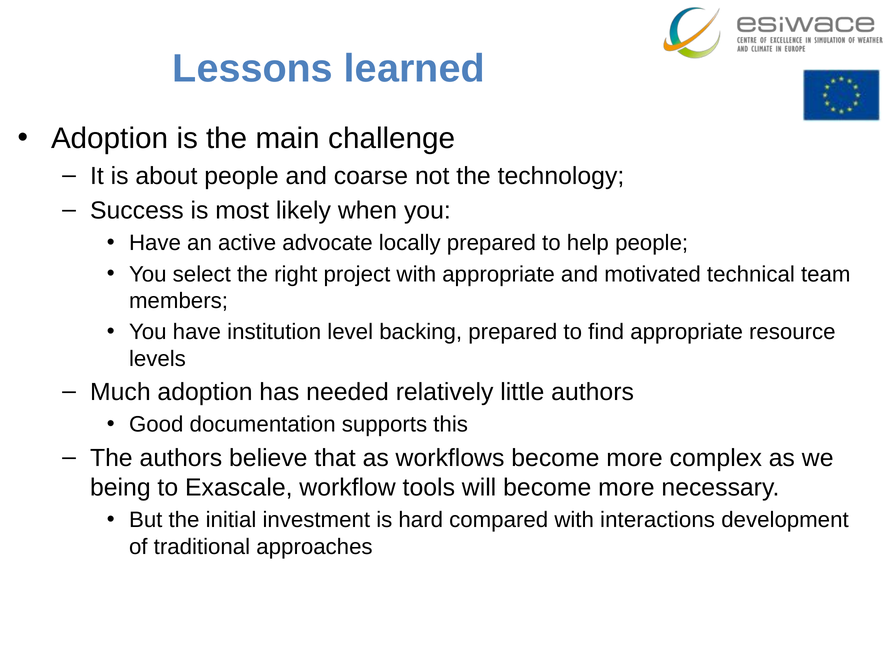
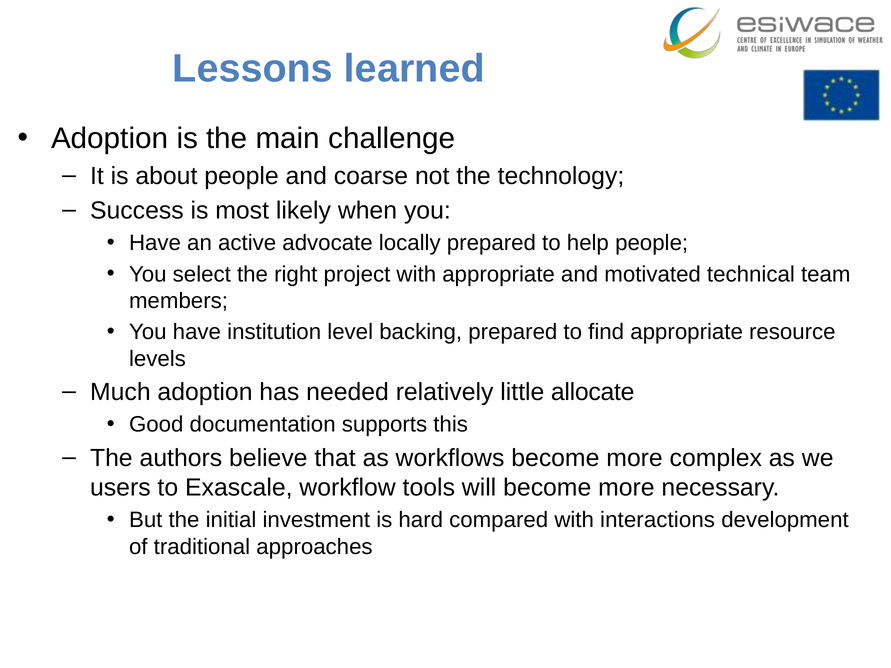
little authors: authors -> allocate (593, 392)
being: being -> users (120, 488)
